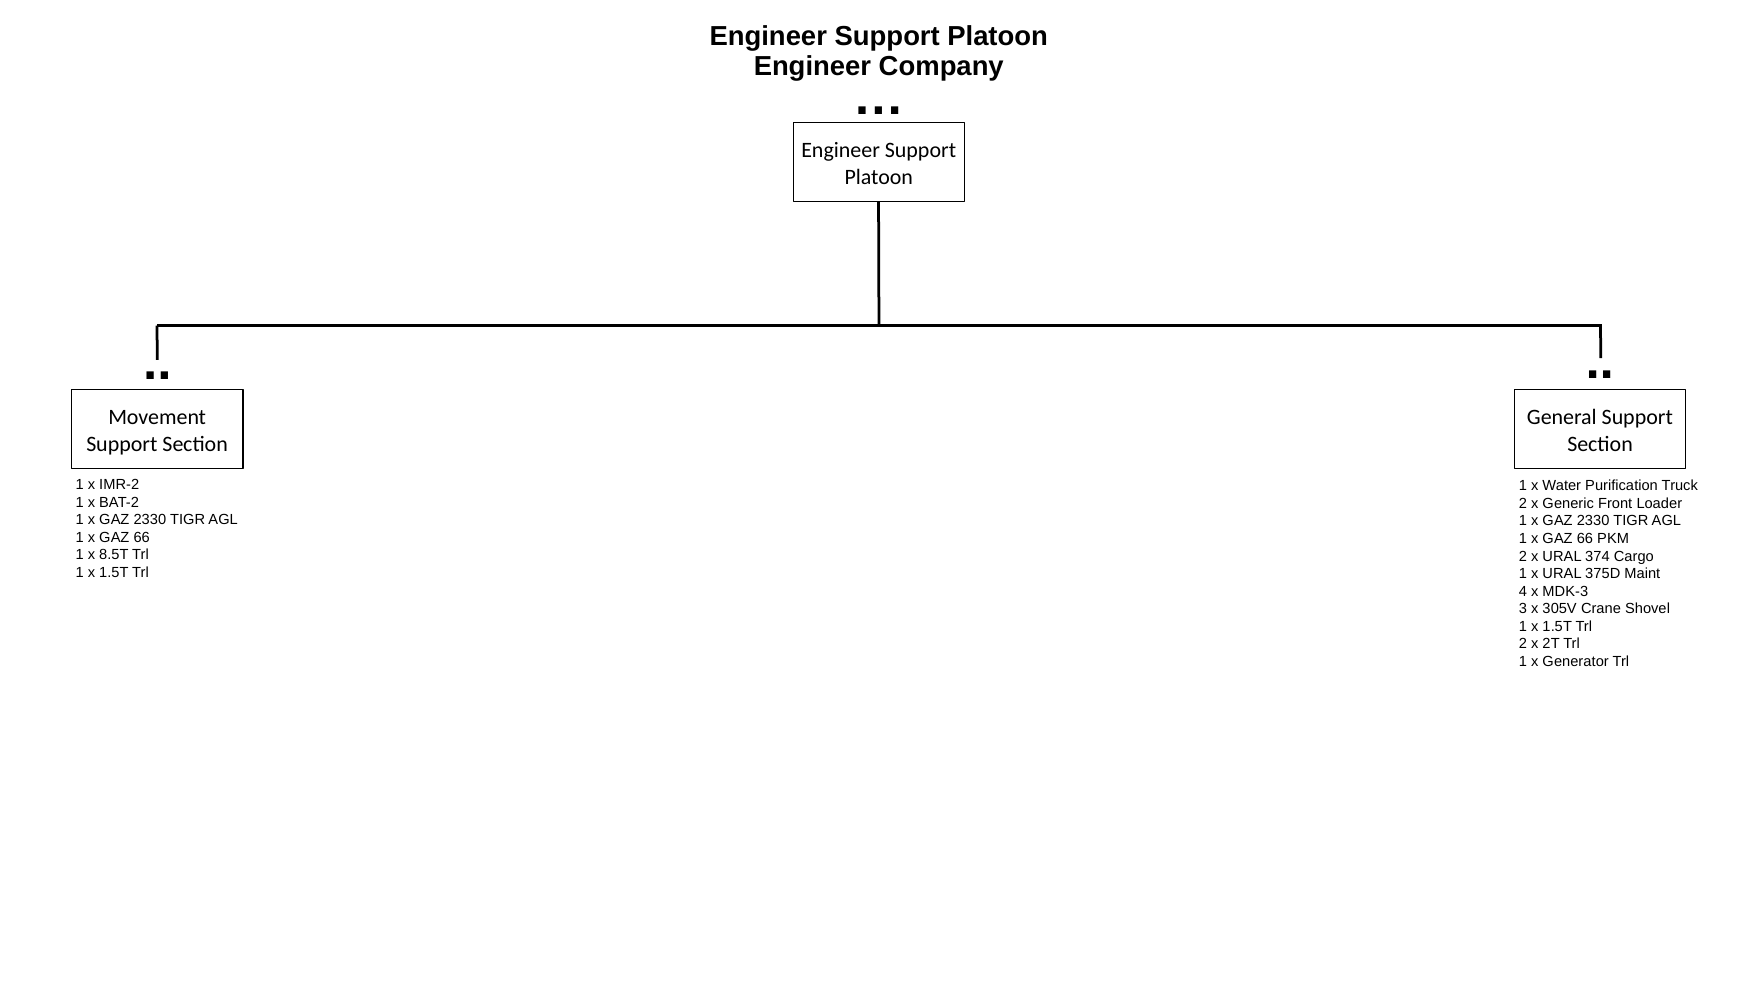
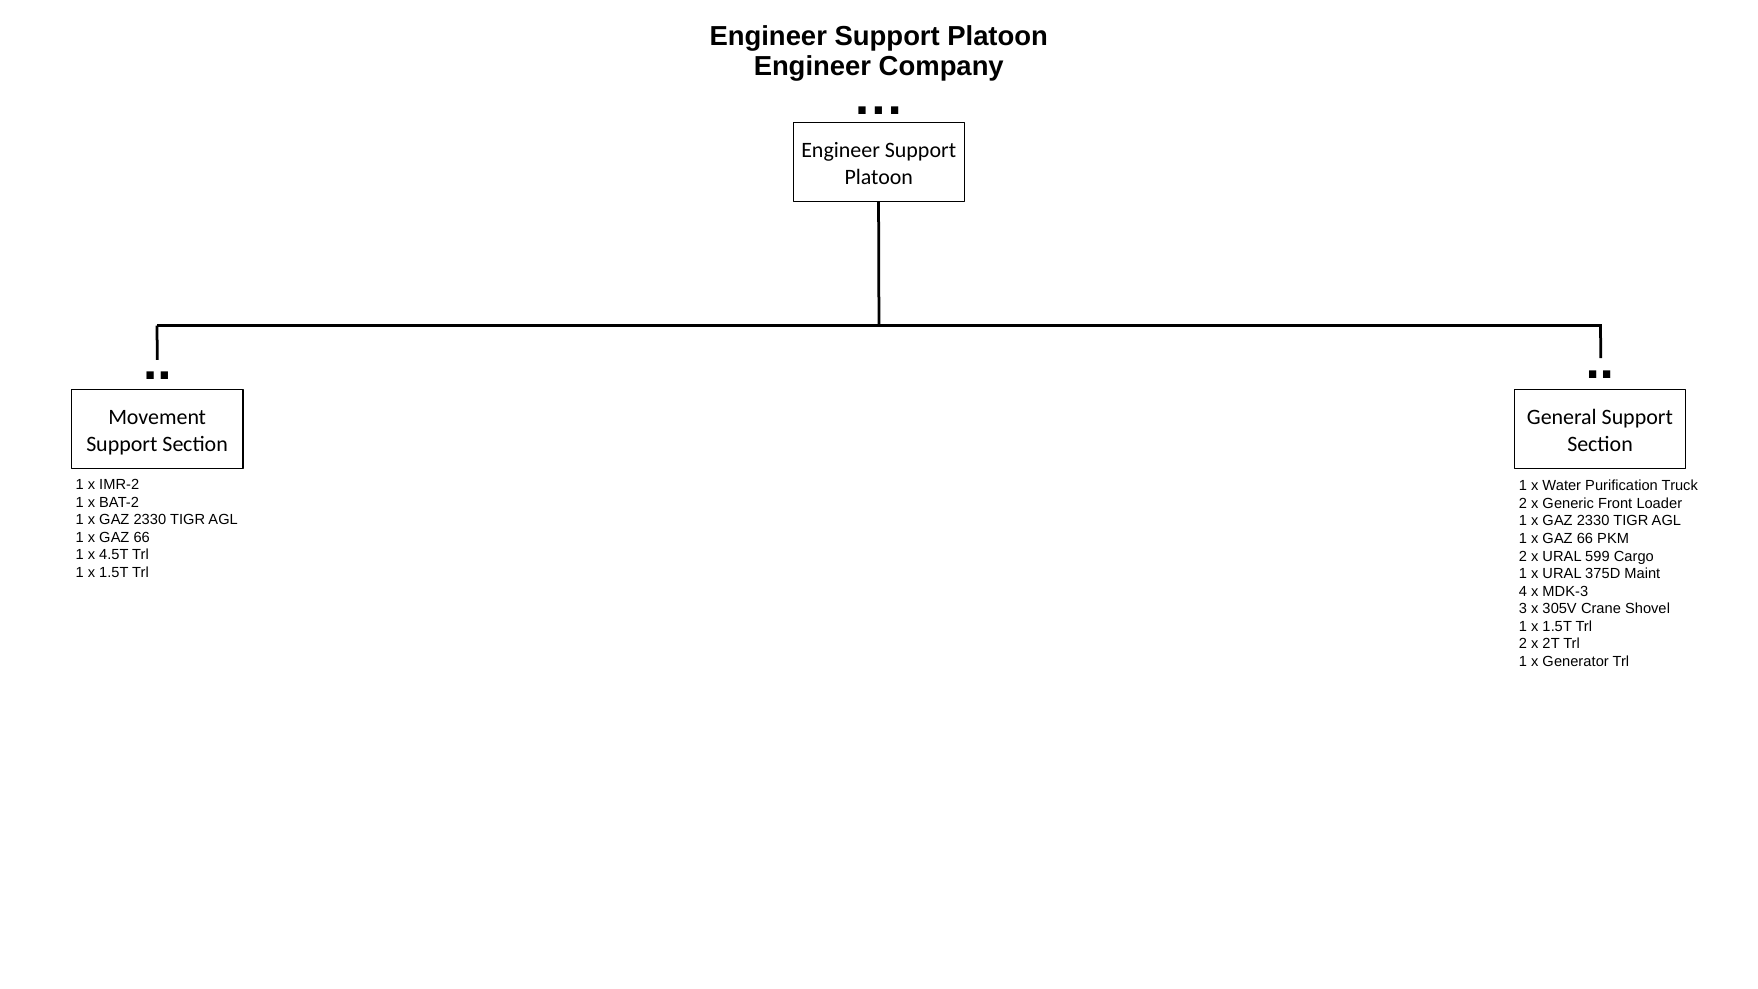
8.5T: 8.5T -> 4.5T (114, 555)
374: 374 -> 599 (1597, 556)
